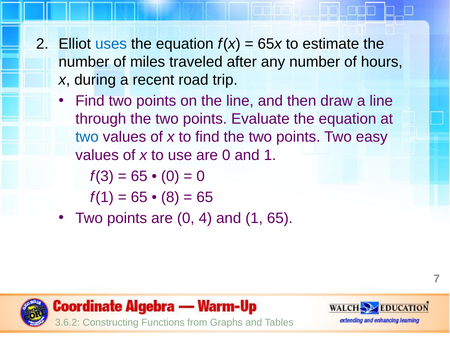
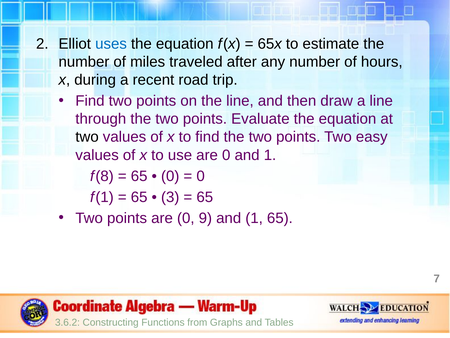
two colour: blue -> black (87, 137)
3: 3 -> 8 (105, 176)
8: 8 -> 3 (170, 197)
4: 4 -> 9 (205, 218)
